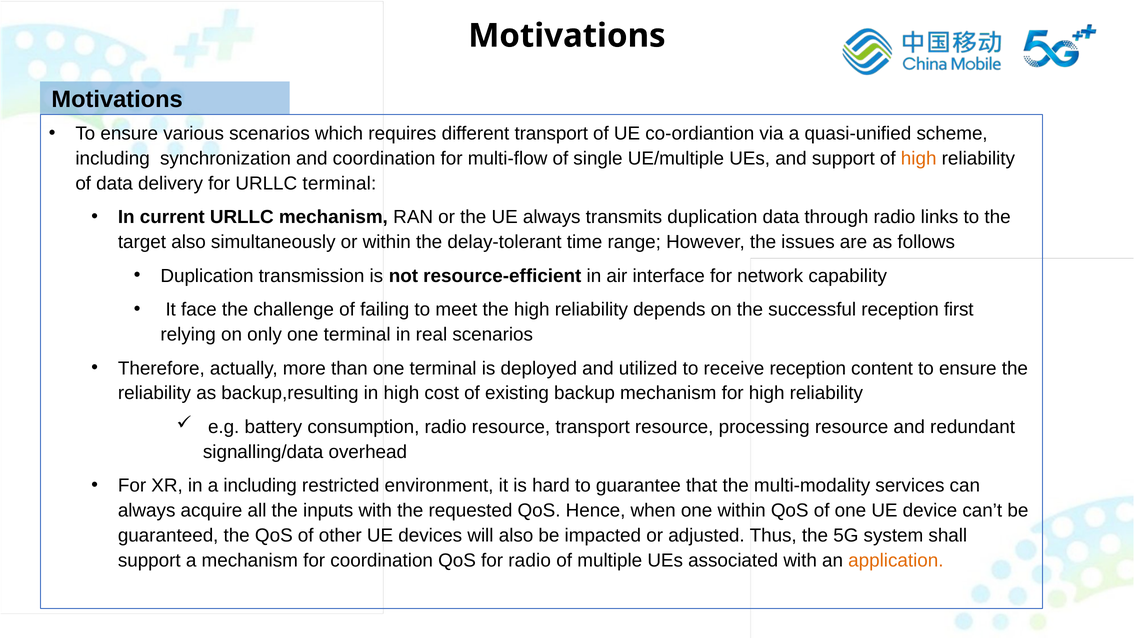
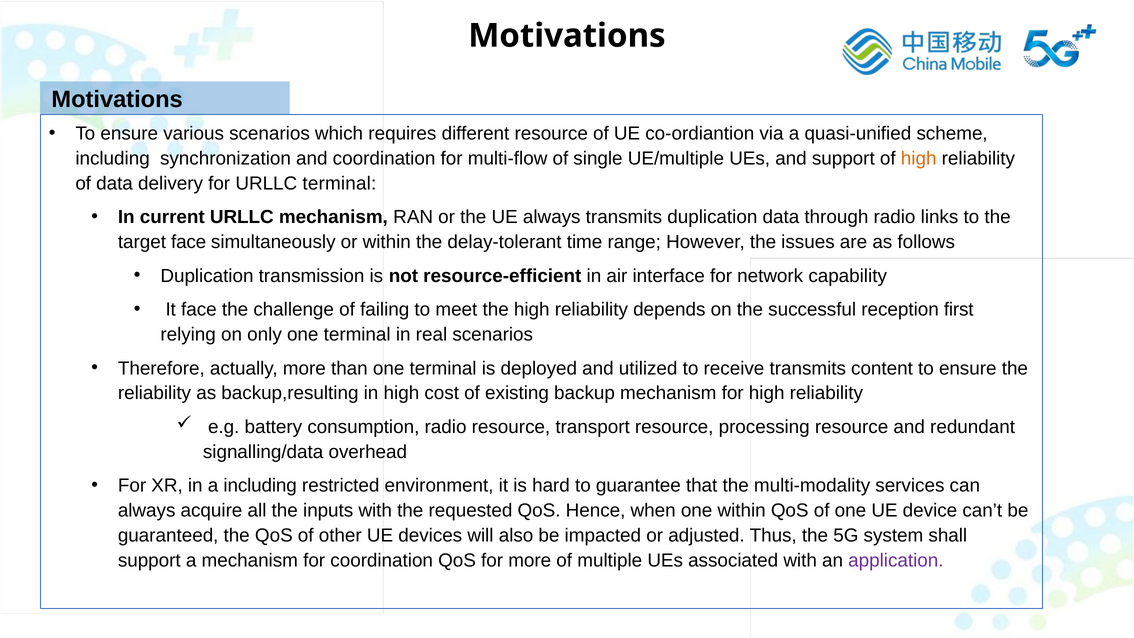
different transport: transport -> resource (551, 133)
target also: also -> face (189, 242)
receive reception: reception -> transmits (808, 368)
for radio: radio -> more (530, 560)
application colour: orange -> purple (896, 560)
